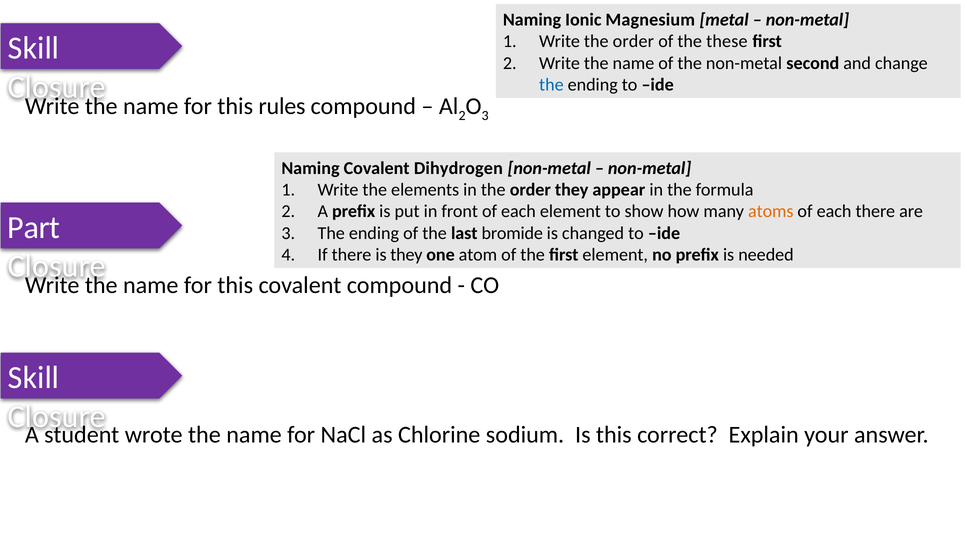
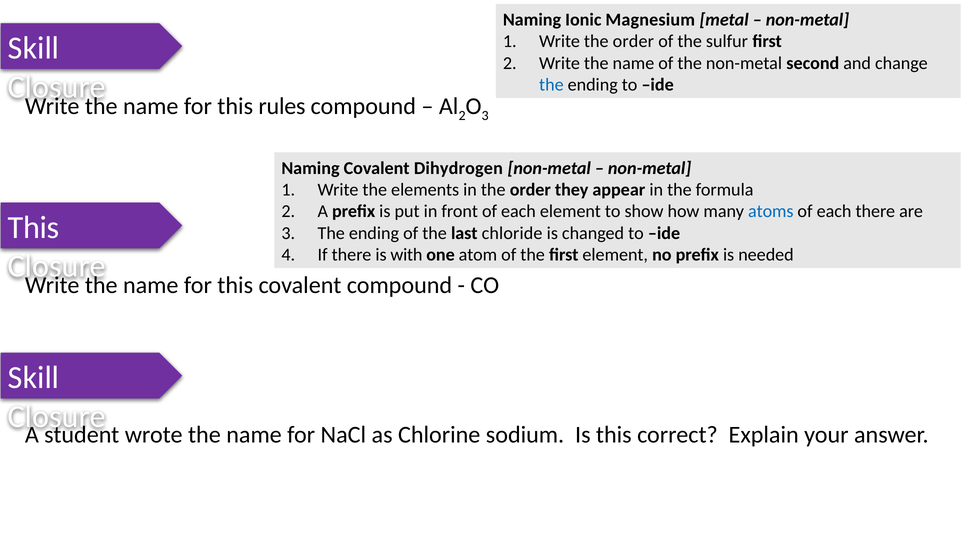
these: these -> sulfur (727, 41)
atoms colour: orange -> blue (771, 211)
Part: Part -> This (34, 228)
bromide: bromide -> chloride (512, 233)
is they: they -> with (406, 255)
